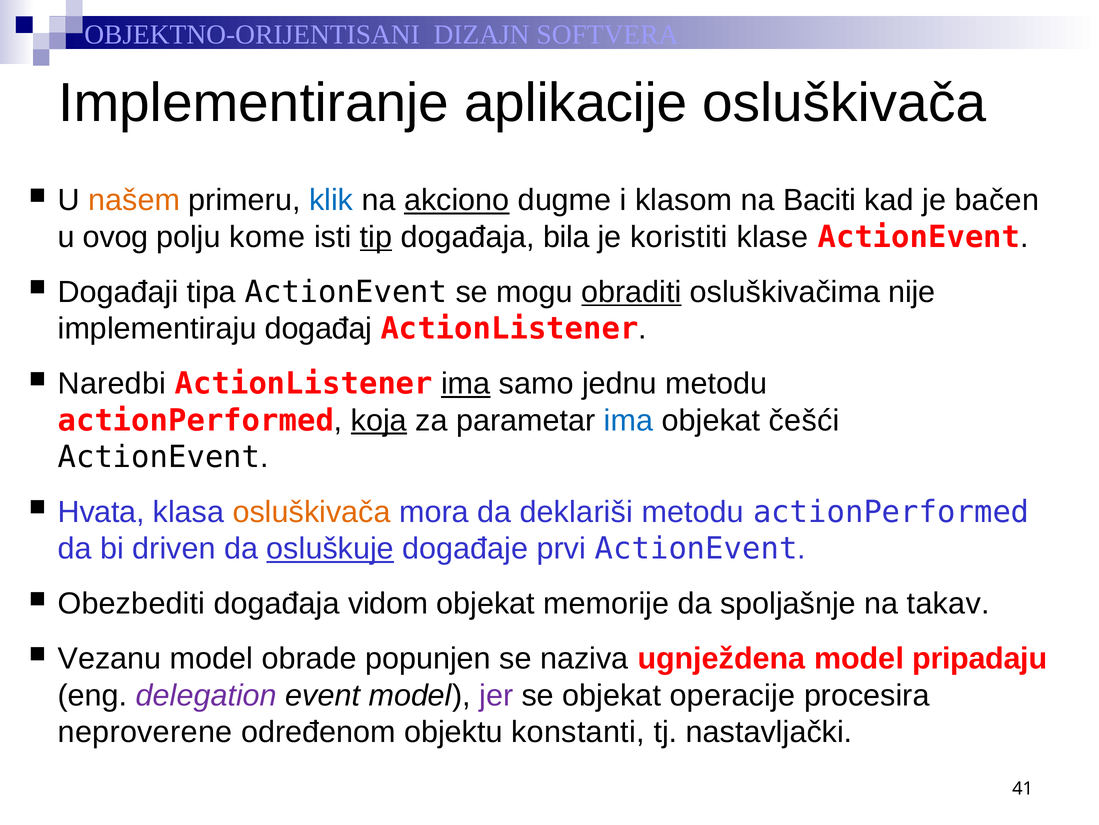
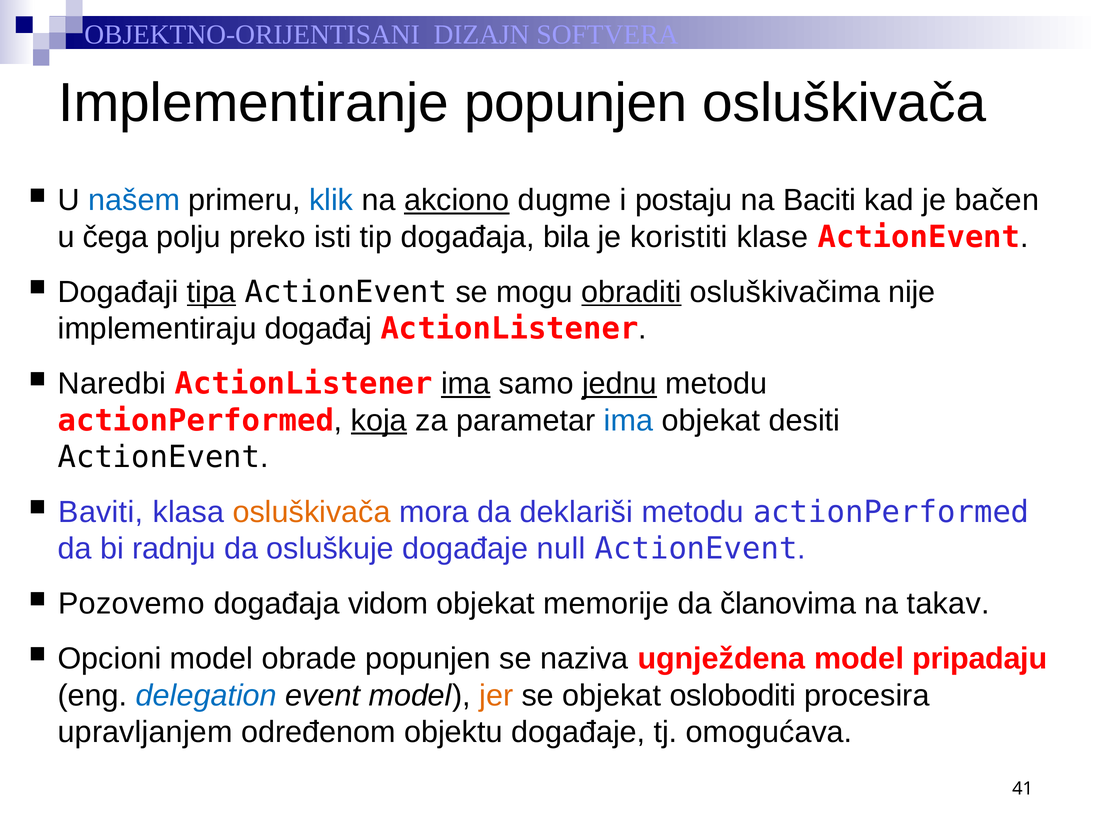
Implementiranje aplikacije: aplikacije -> popunjen (576, 103)
našem colour: orange -> blue (134, 200)
klasom: klasom -> postaju (684, 200)
ovog: ovog -> čega (116, 237)
kome: kome -> preko (267, 237)
tip underline: present -> none (376, 237)
tipa underline: none -> present (211, 292)
jednu underline: none -> present (619, 383)
češći: češći -> desiti (804, 420)
Hvata: Hvata -> Baviti (101, 512)
driven: driven -> radnju (174, 548)
osluškuje underline: present -> none (330, 548)
prvi: prvi -> null (561, 548)
Obezbediti: Obezbediti -> Pozovemo (131, 603)
spoljašnje: spoljašnje -> članovima (788, 603)
Vezanu: Vezanu -> Opcioni (110, 658)
delegation colour: purple -> blue (206, 695)
jer colour: purple -> orange (496, 695)
operacije: operacije -> osloboditi (733, 695)
neproverene: neproverene -> upravljanjem (145, 731)
objektu konstanti: konstanti -> događaje (578, 731)
nastavljački: nastavljački -> omogućava (769, 731)
